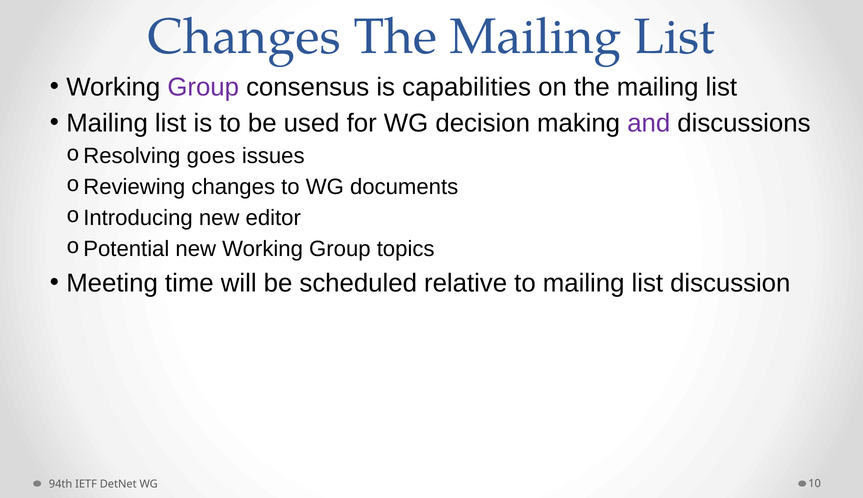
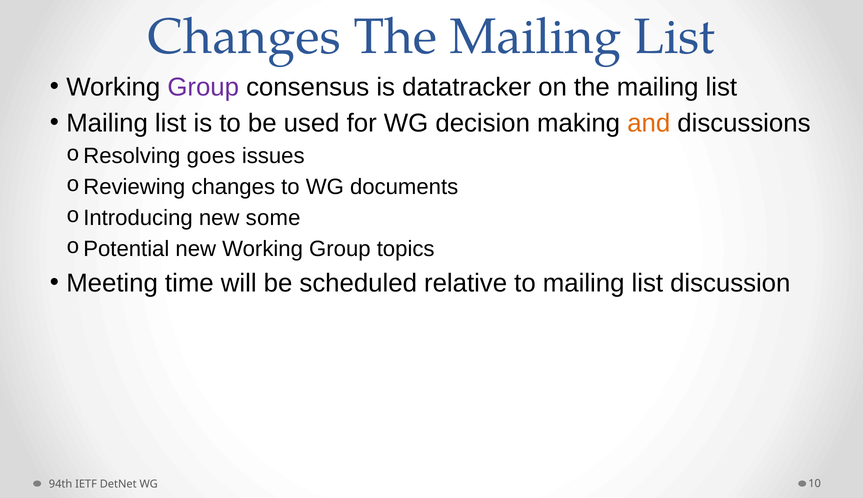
capabilities: capabilities -> datatracker (467, 87)
and colour: purple -> orange (649, 123)
editor: editor -> some (273, 218)
